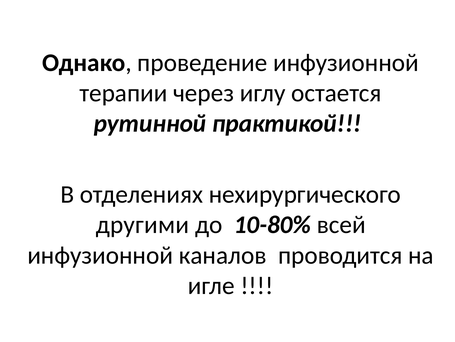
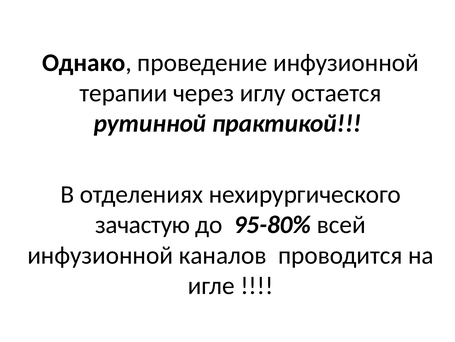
другими: другими -> зачастую (143, 224)
10-80%: 10-80% -> 95-80% (272, 224)
